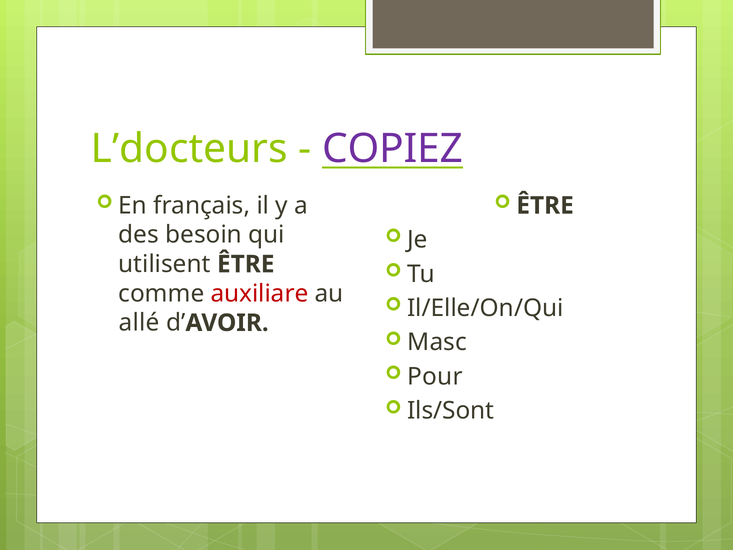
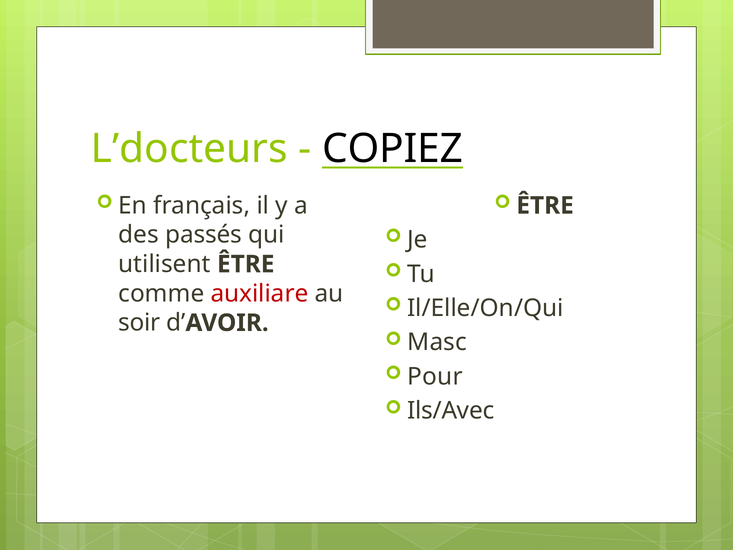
COPIEZ colour: purple -> black (393, 149)
besoin: besoin -> passés (204, 235)
allé: allé -> soir (139, 323)
Ils/Sont: Ils/Sont -> Ils/Avec (451, 411)
